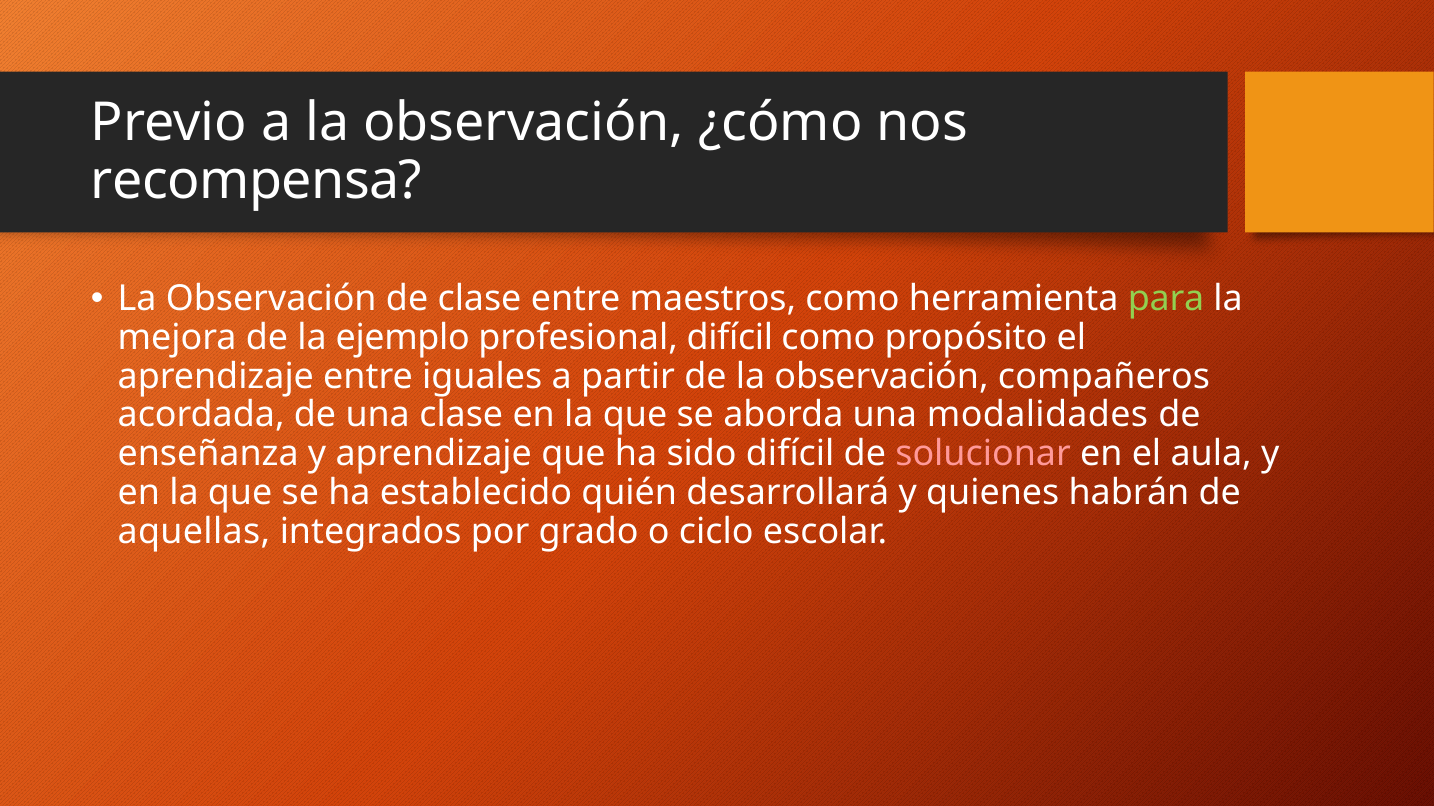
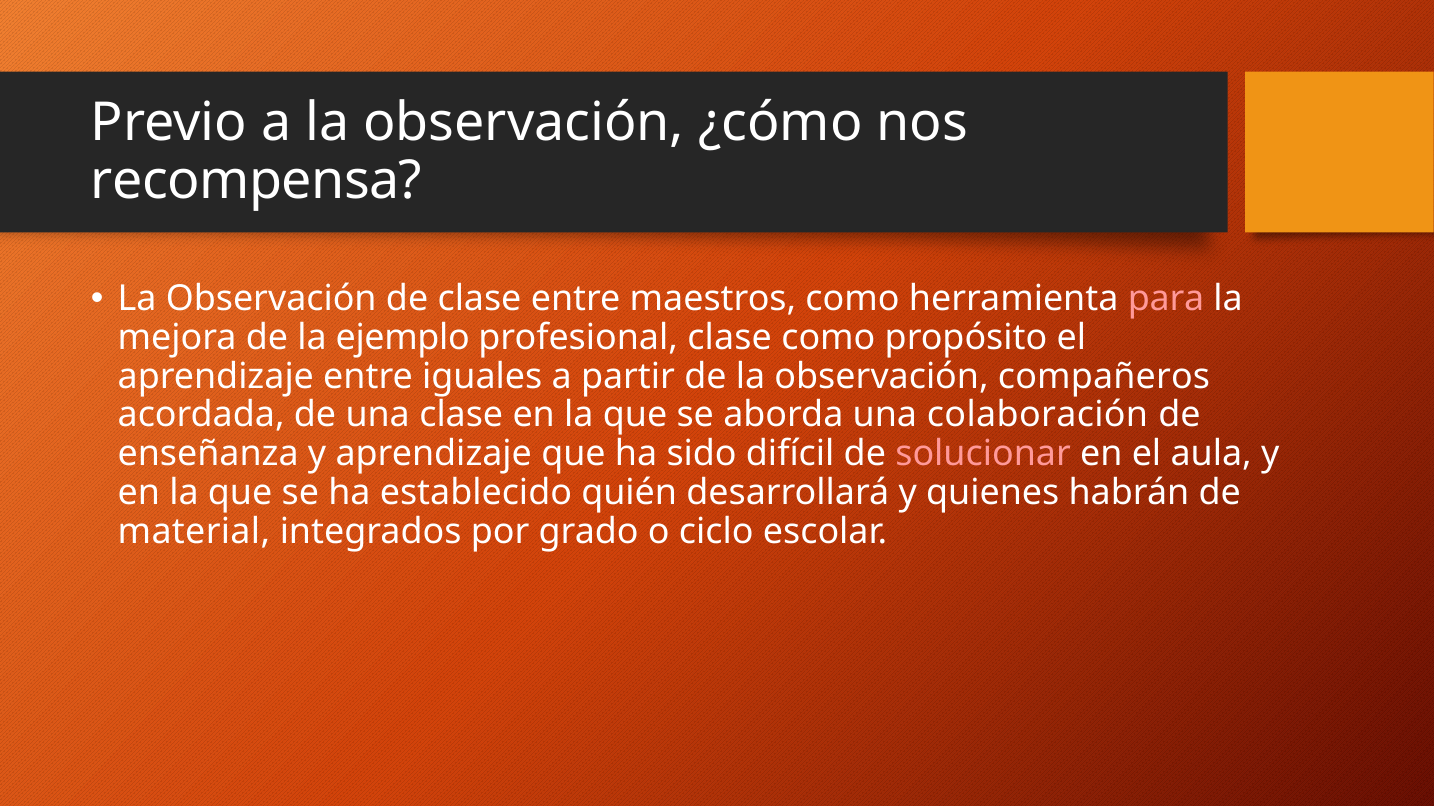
para colour: light green -> pink (1166, 299)
profesional difícil: difícil -> clase (730, 338)
modalidades: modalidades -> colaboración (1038, 415)
aquellas: aquellas -> material (194, 532)
